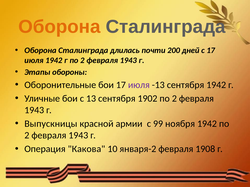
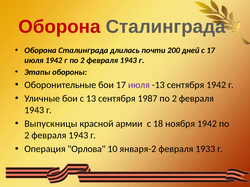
Оборона colour: orange -> red (59, 27)
1902: 1902 -> 1987 (148, 99)
99: 99 -> 18 (158, 124)
Какова: Какова -> Орлова (87, 149)
1908: 1908 -> 1933 (205, 149)
